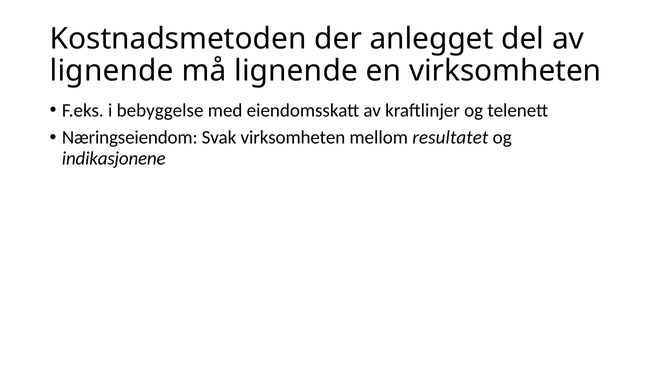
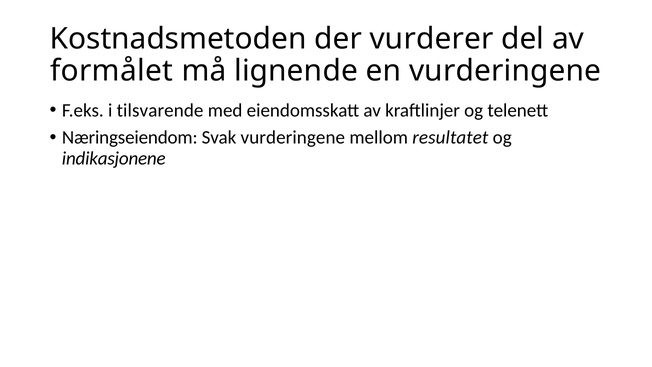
anlegget: anlegget -> vurderer (432, 39)
lignende: lignende -> formålet (112, 71)
en virksomheten: virksomheten -> vurderingene (505, 71)
bebyggelse: bebyggelse -> tilsvarende (160, 110)
Svak virksomheten: virksomheten -> vurderingene (293, 138)
